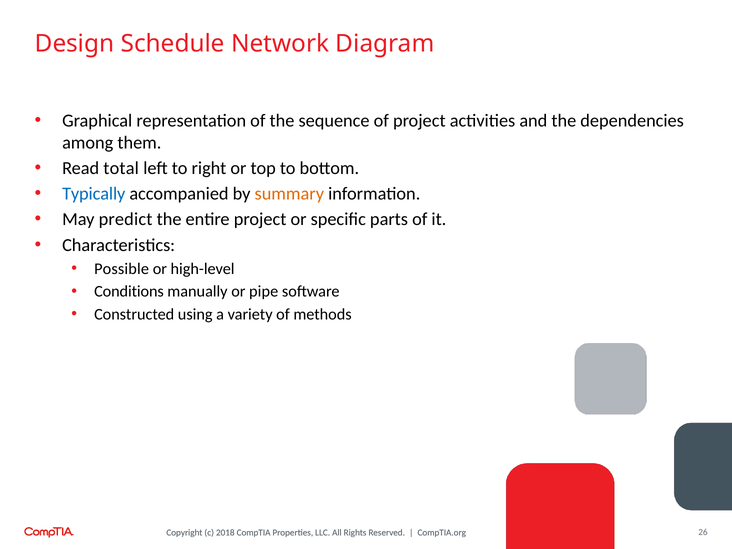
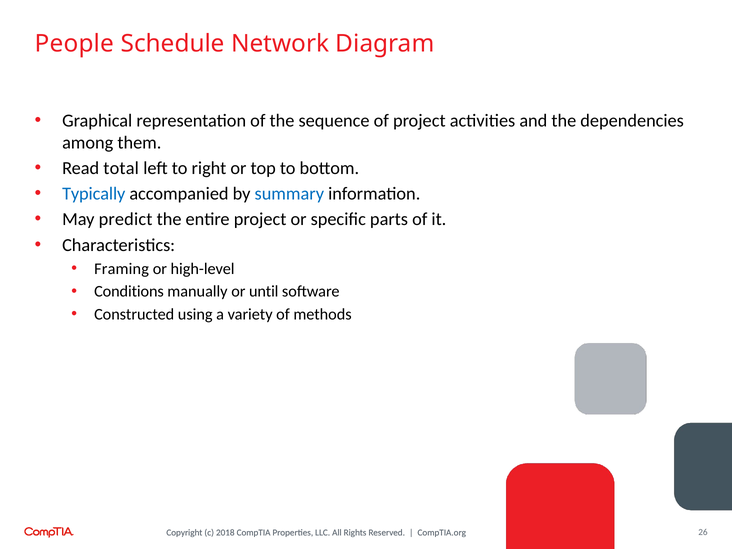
Design: Design -> People (74, 44)
summary colour: orange -> blue (289, 194)
Possible: Possible -> Framing (122, 269)
pipe: pipe -> until (264, 292)
